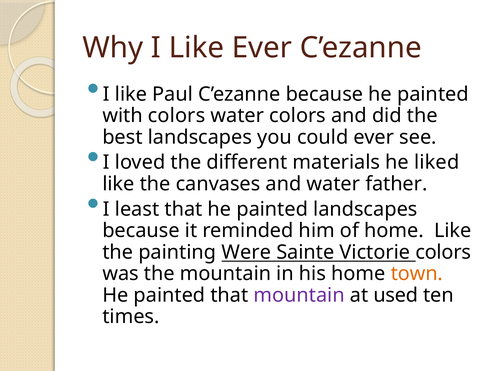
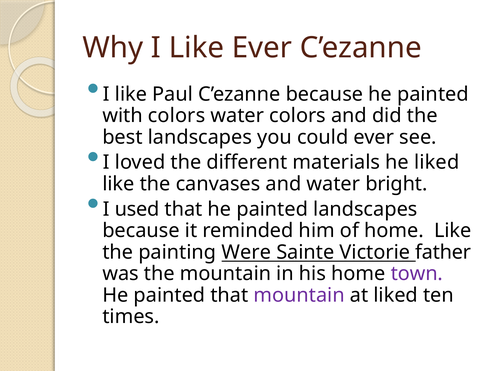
father: father -> bright (396, 184)
least: least -> used (137, 209)
Victorie colors: colors -> father (443, 252)
town colour: orange -> purple (417, 274)
at used: used -> liked (396, 295)
